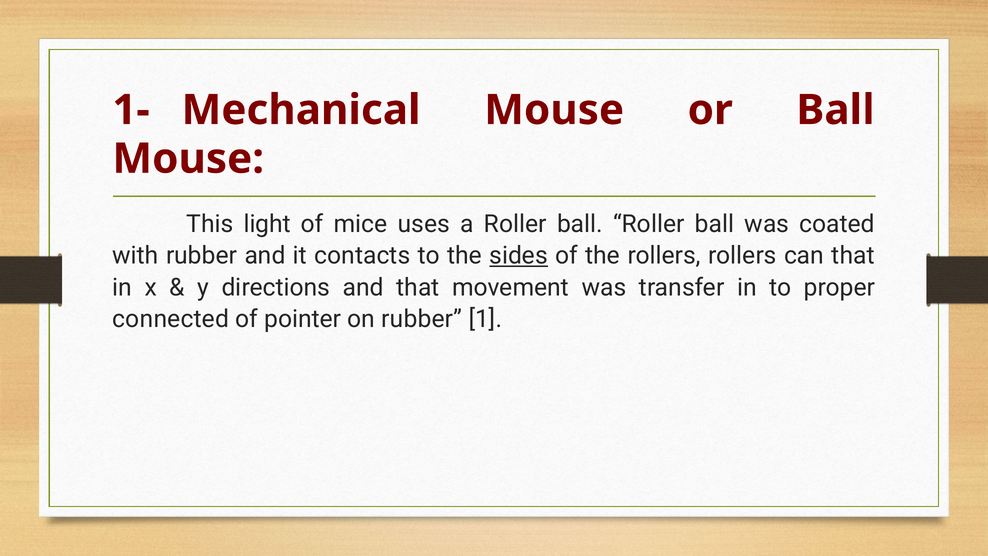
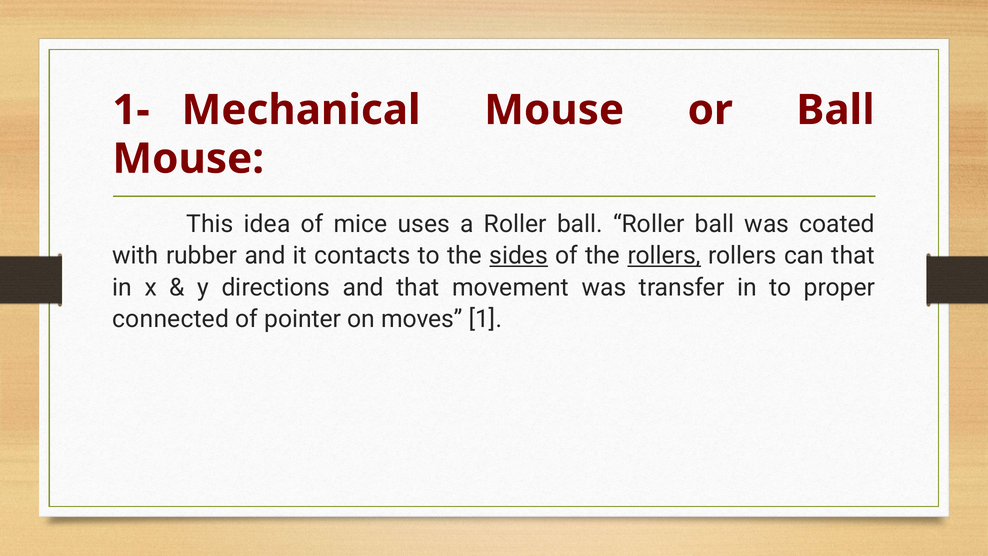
light: light -> idea (267, 224)
rollers underline: none -> present (664, 256)
on rubber: rubber -> moves (422, 319)
